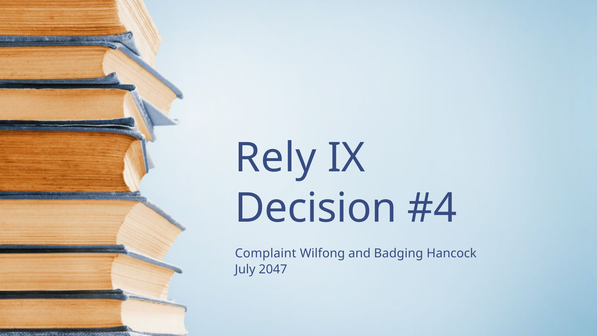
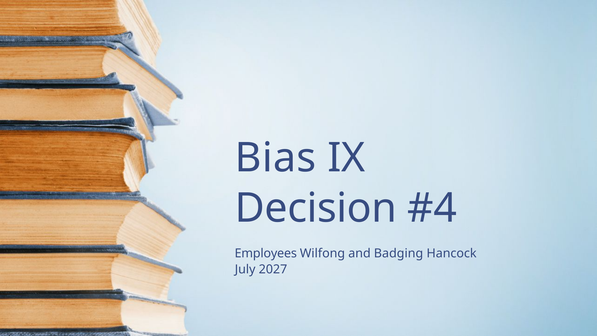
Rely: Rely -> Bias (276, 158)
Complaint: Complaint -> Employees (266, 253)
2047: 2047 -> 2027 (273, 269)
